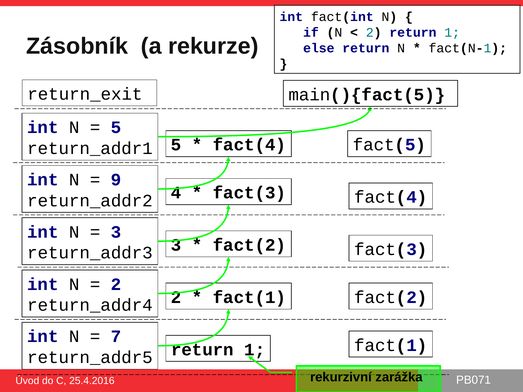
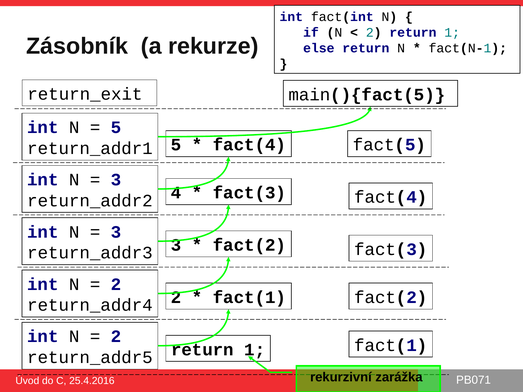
9: 9 -> 3 (116, 180)
7: 7 -> 2 (116, 337)
